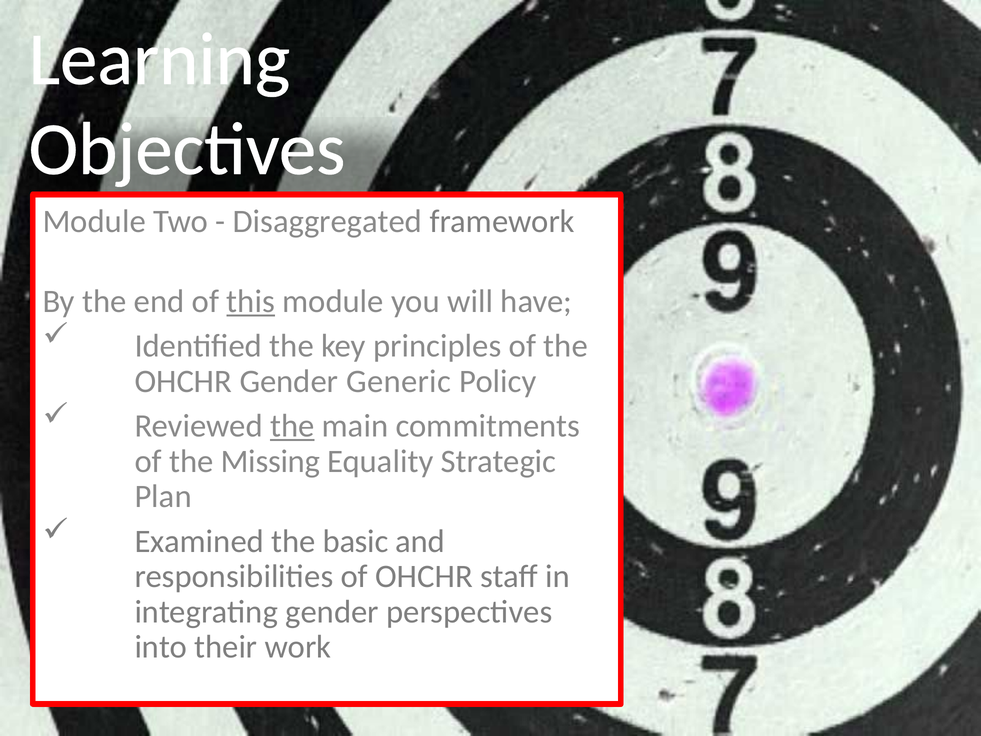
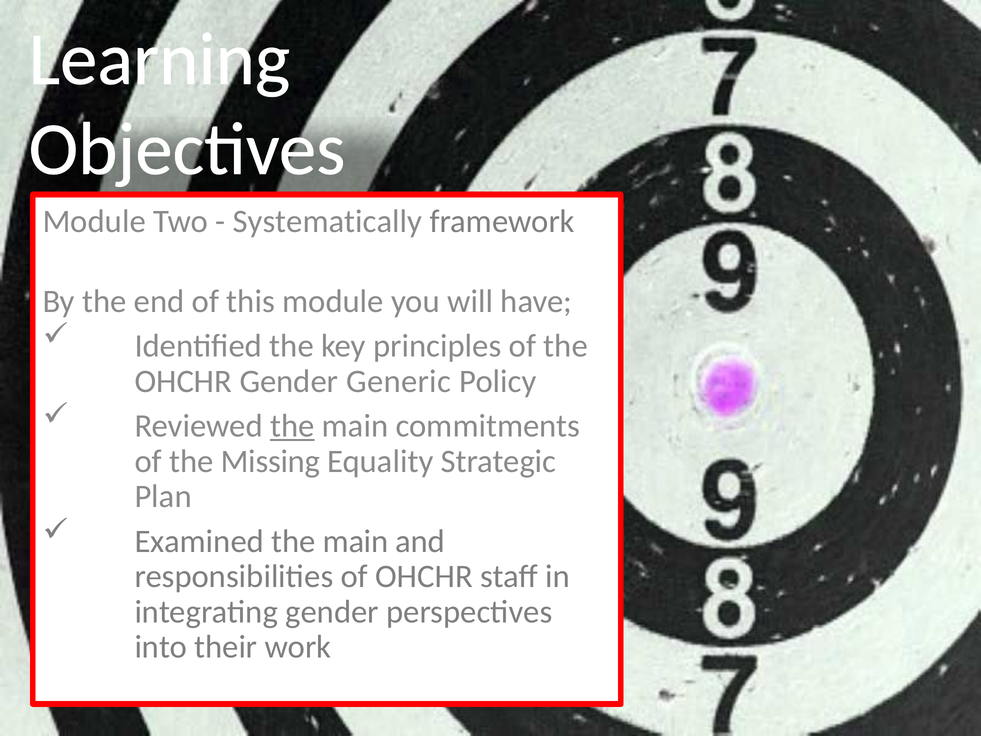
Disaggregated: Disaggregated -> Systematically (327, 221)
this underline: present -> none (251, 301)
Examined the basic: basic -> main (356, 541)
